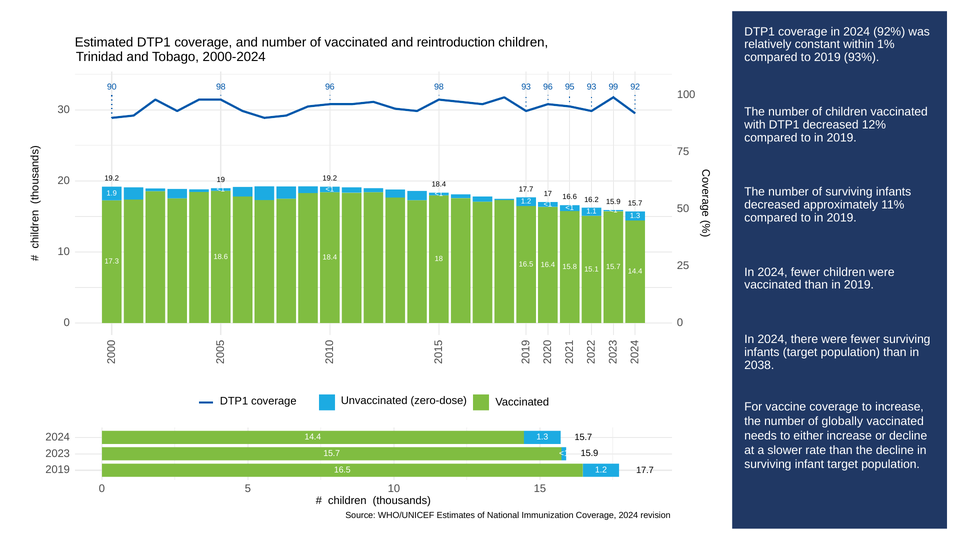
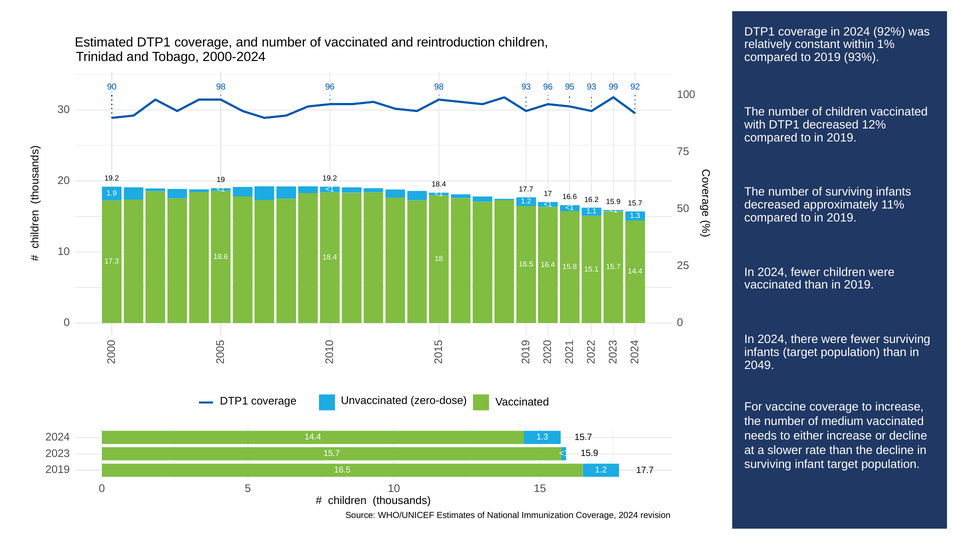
2038: 2038 -> 2049 (759, 365)
globally: globally -> medium (842, 421)
